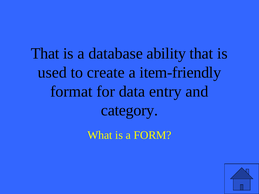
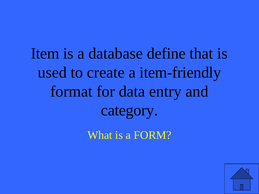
That: That -> Item (45, 54)
ability: ability -> define (166, 54)
